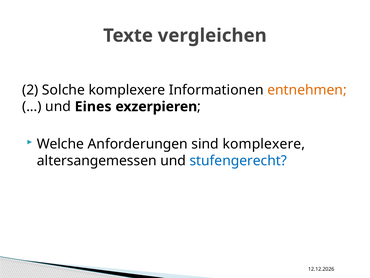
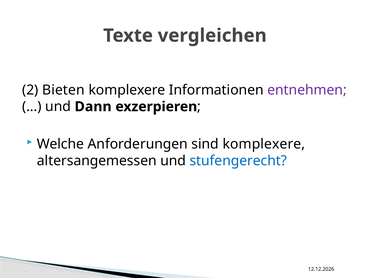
Solche: Solche -> Bieten (63, 90)
entnehmen colour: orange -> purple (307, 90)
Eines: Eines -> Dann (93, 106)
